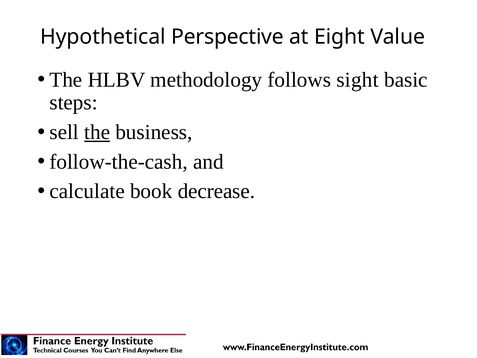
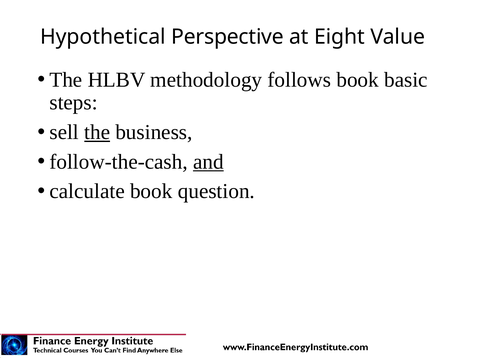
follows sight: sight -> book (358, 80)
and underline: none -> present (208, 162)
decrease: decrease -> question (216, 191)
